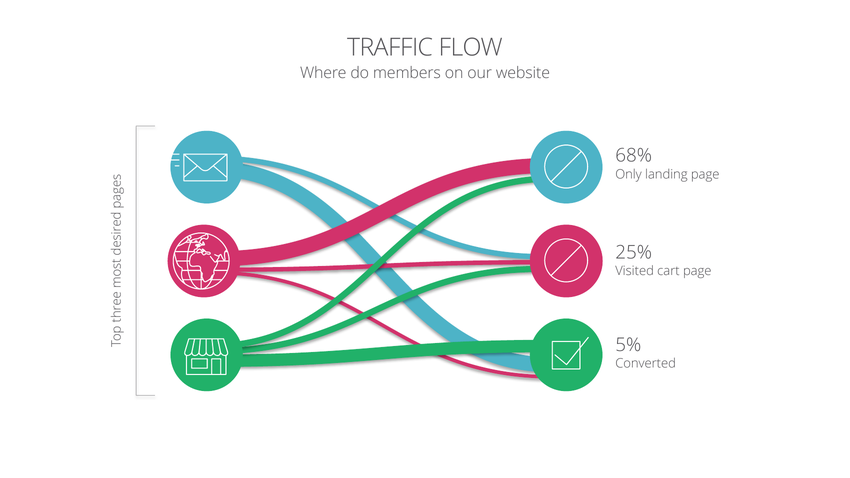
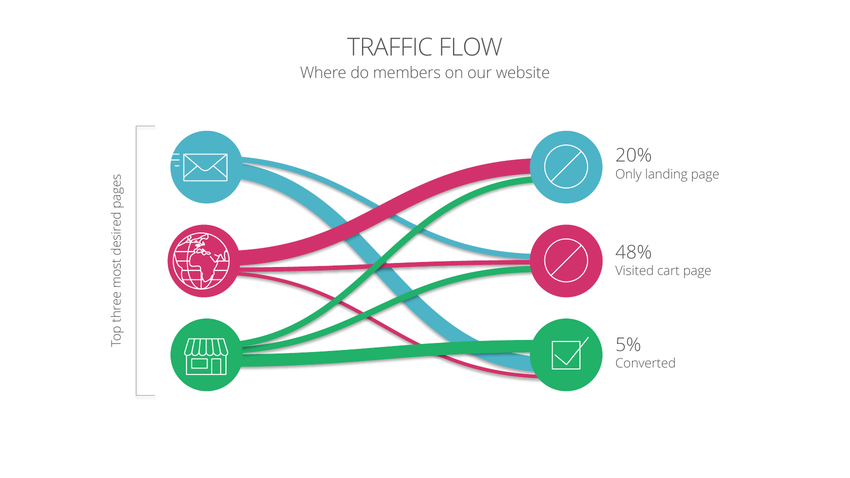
68%: 68% -> 20% (634, 156)
25%: 25% -> 48% (634, 253)
